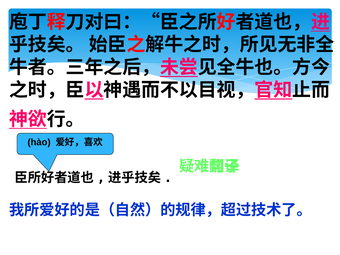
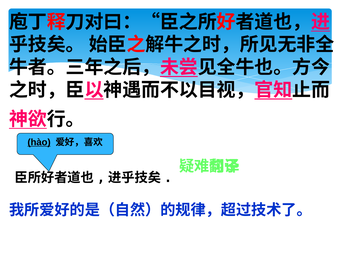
hào underline: none -> present (39, 142)
